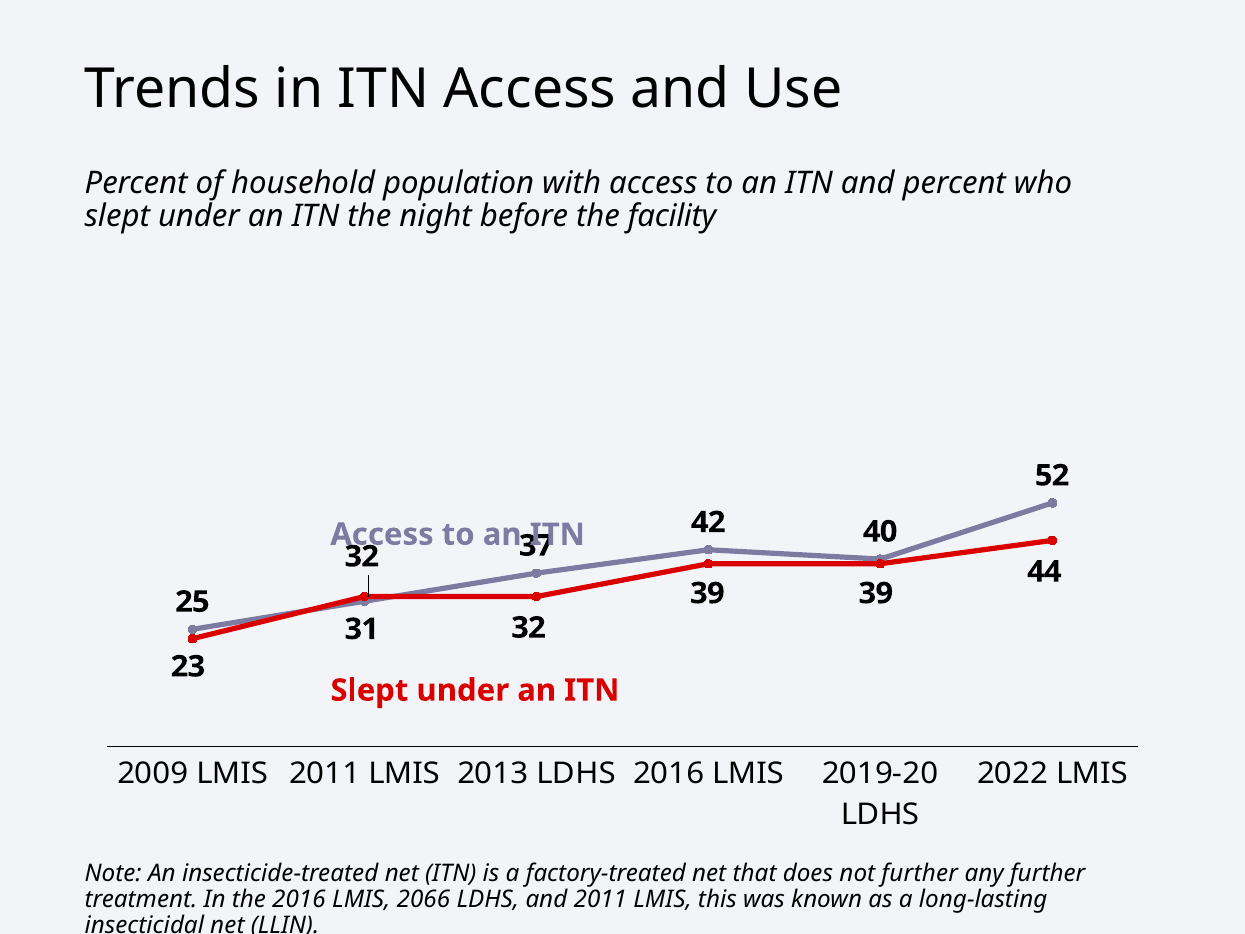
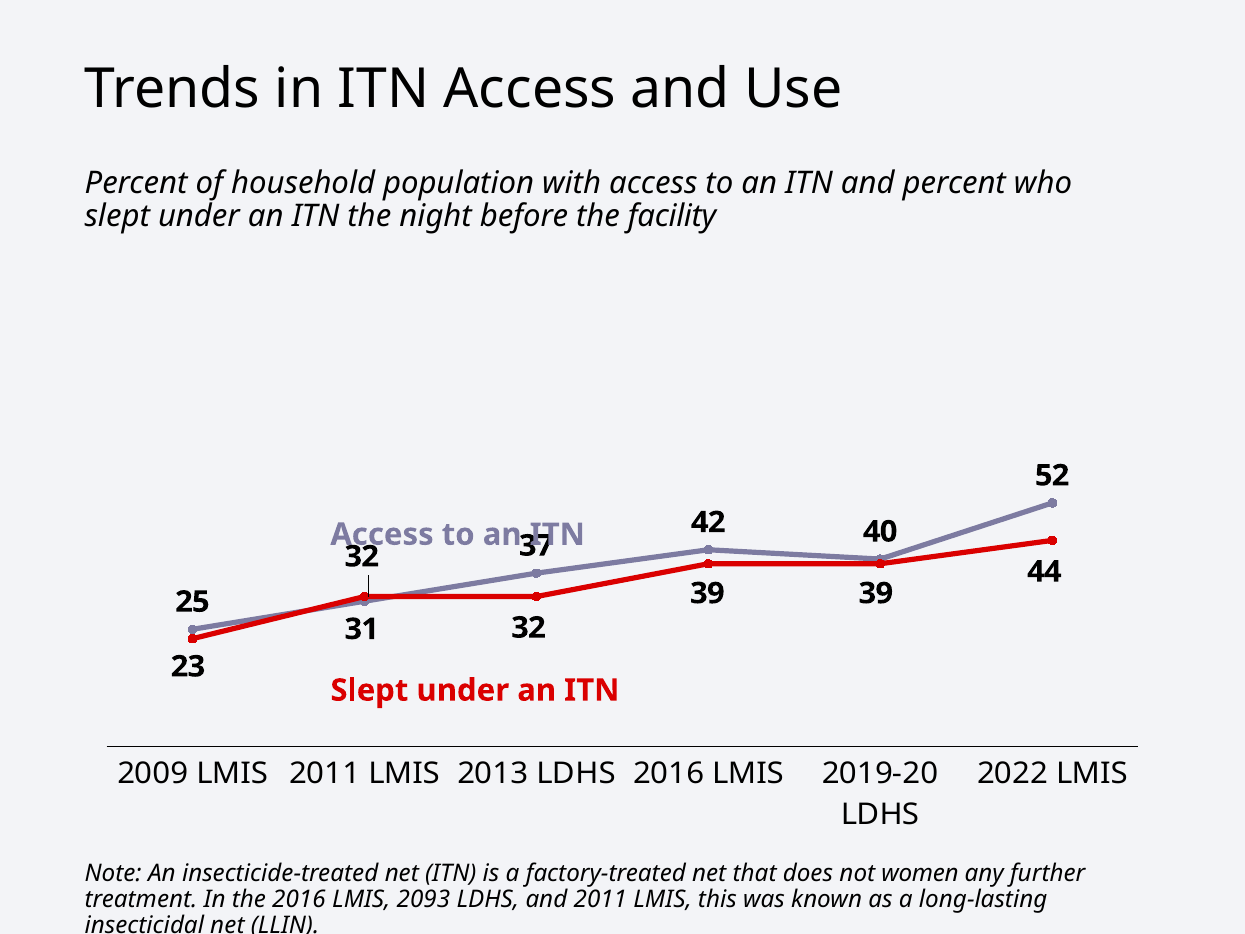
not further: further -> women (920, 873)
2066: 2066 -> 2093 (423, 899)
